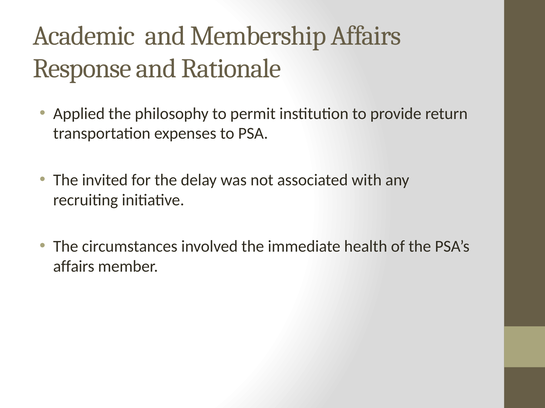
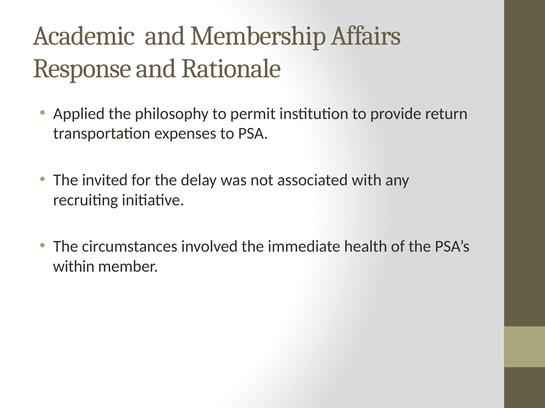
affairs: affairs -> within (74, 267)
